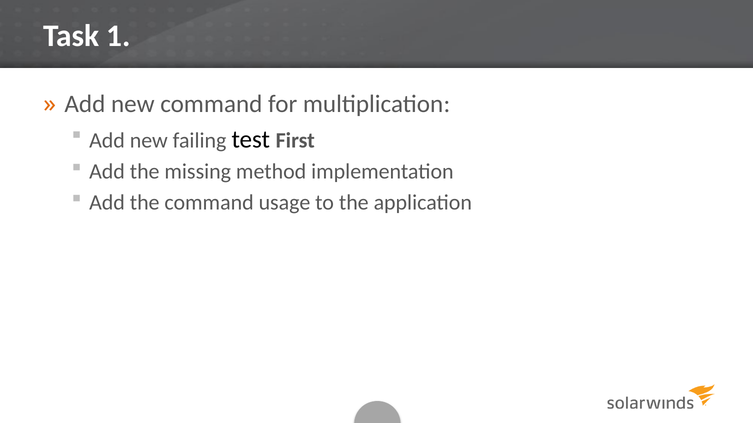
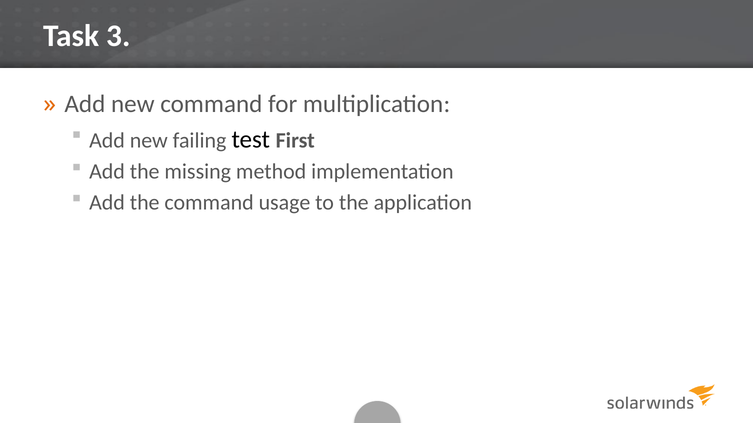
1: 1 -> 3 (119, 36)
